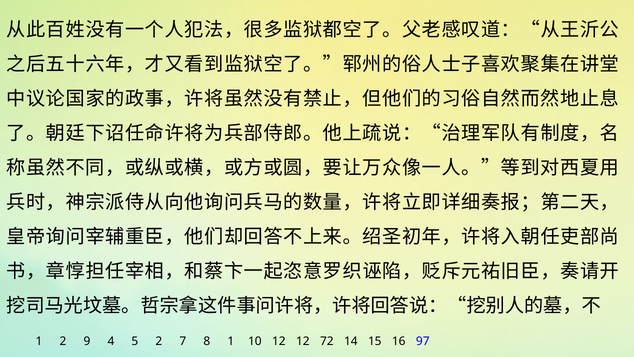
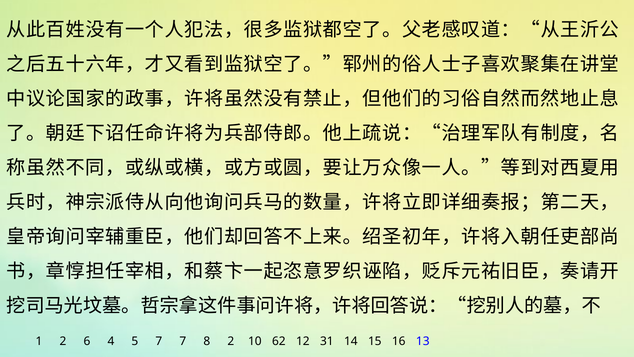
9: 9 -> 6 (87, 341)
5 2: 2 -> 7 (159, 341)
8 1: 1 -> 2 (231, 341)
10 12: 12 -> 62 (279, 341)
72: 72 -> 31 (327, 341)
97: 97 -> 13 (423, 341)
